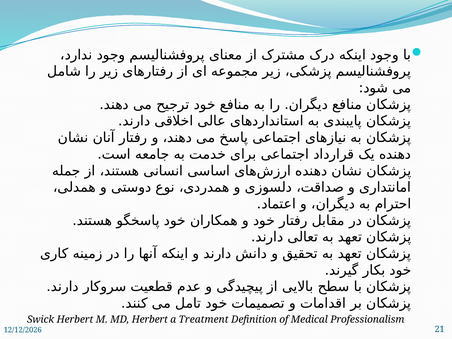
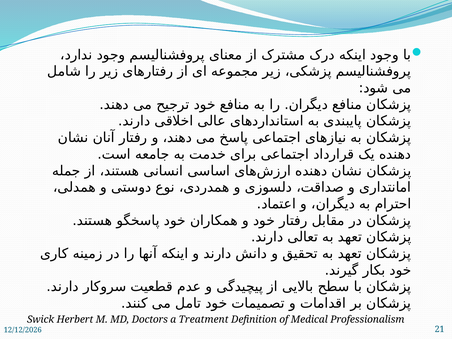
MD Herbert: Herbert -> Doctors (150, 320)
